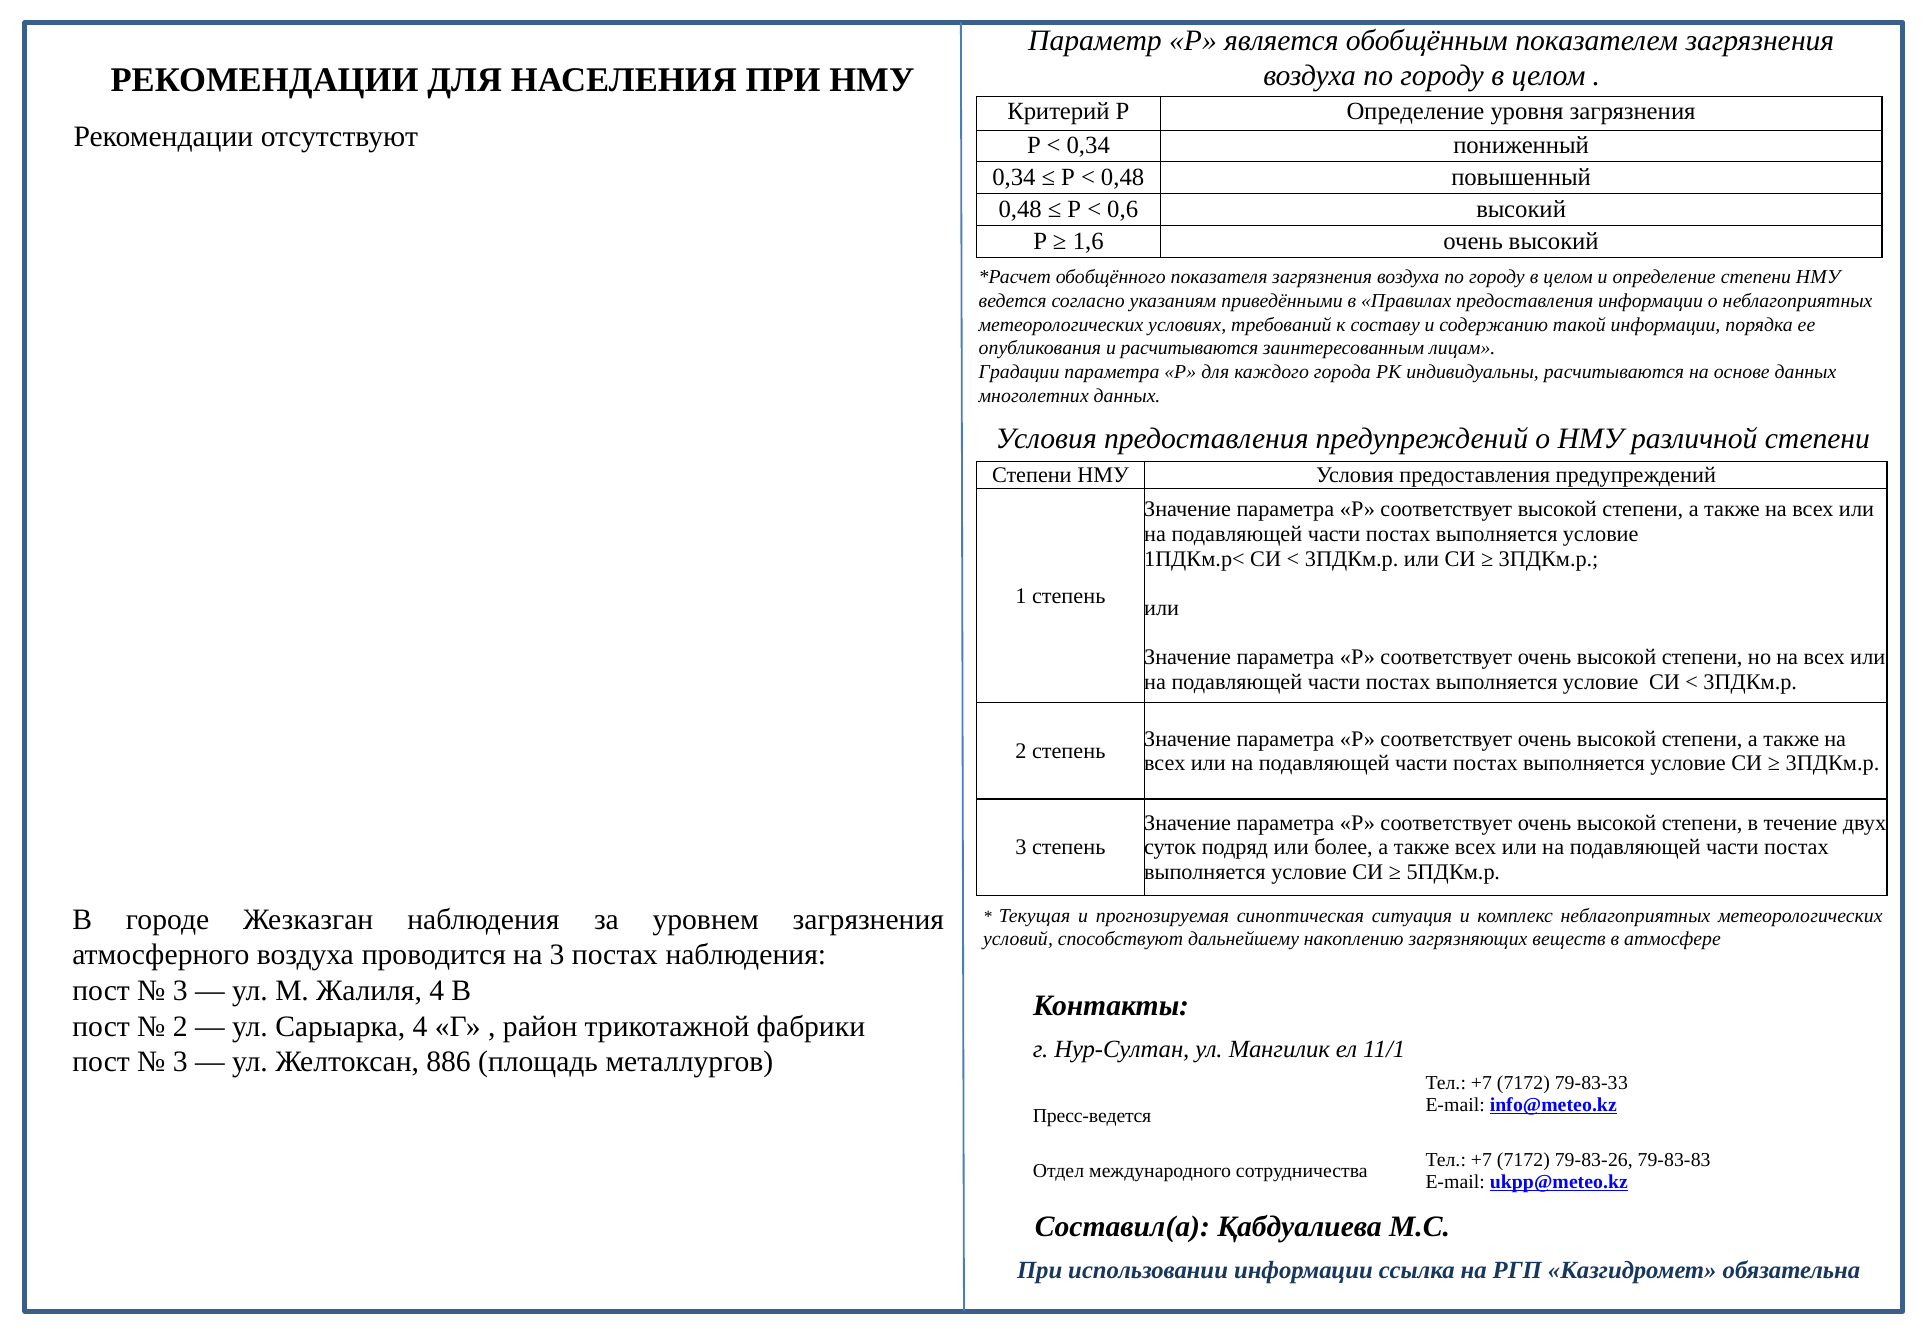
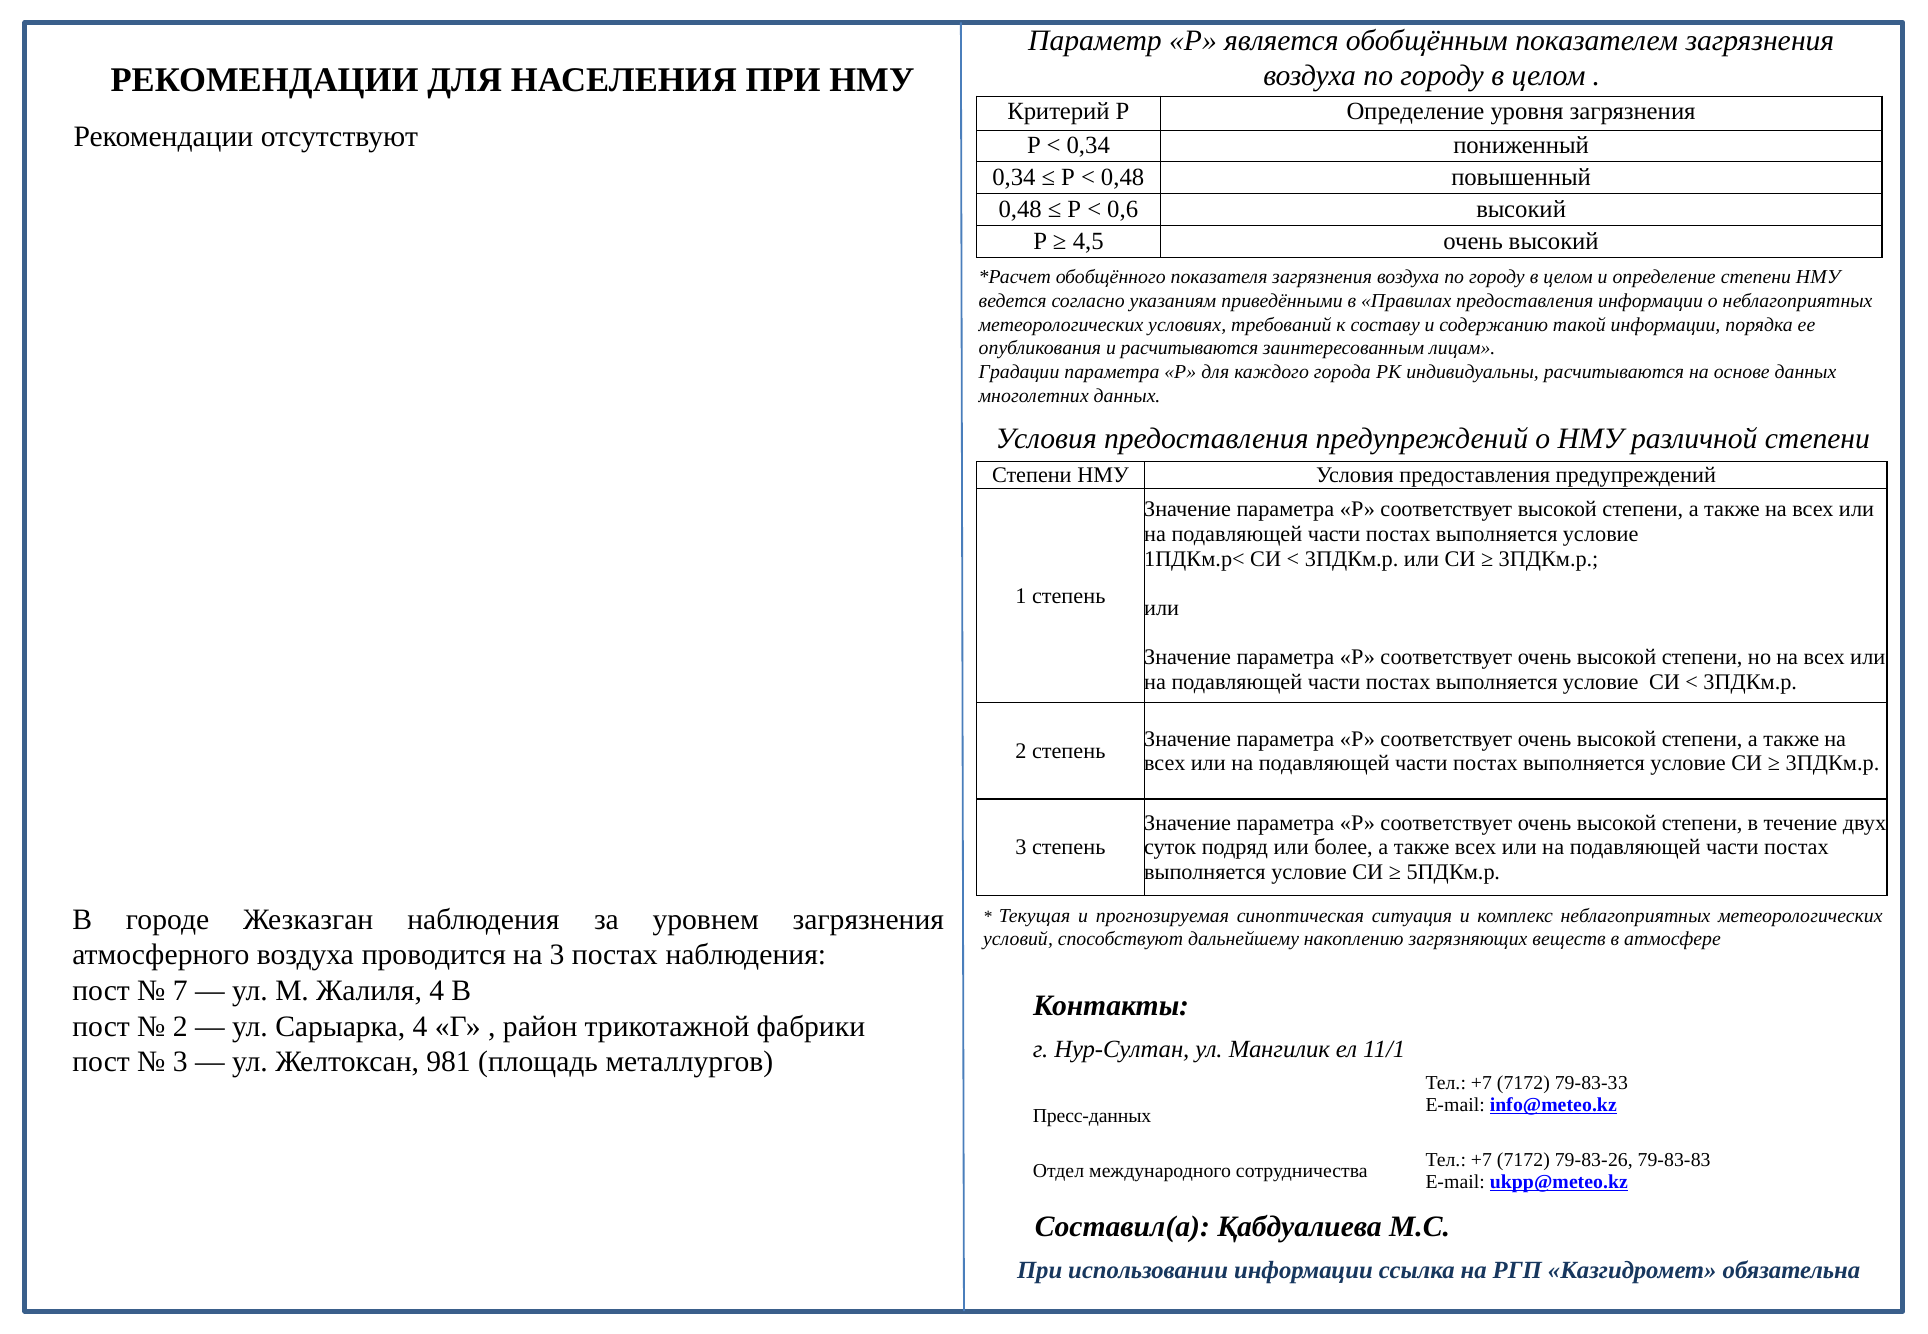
1,6: 1,6 -> 4,5 (1088, 241)
3: 3 -> 7 (180, 991)
886: 886 -> 981 (449, 1063)
Пресс-ведется: Пресс-ведется -> Пресс-данных (1092, 1117)
